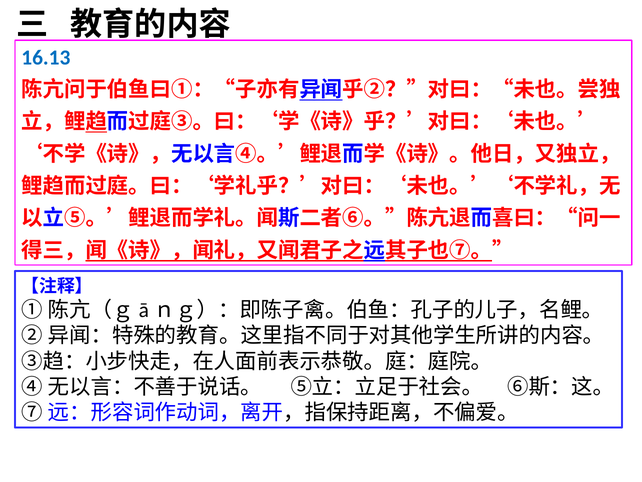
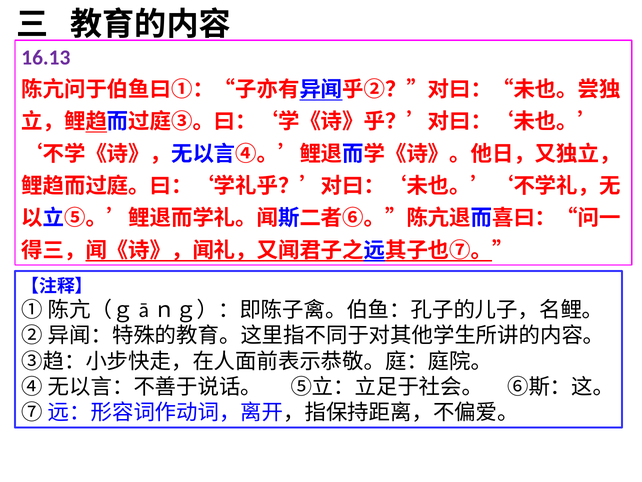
16.13 colour: blue -> purple (46, 58)
